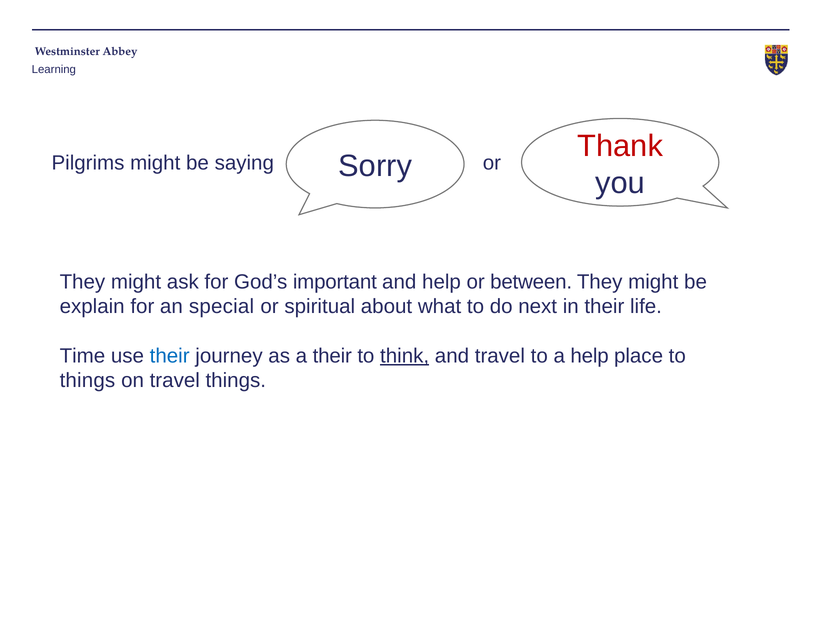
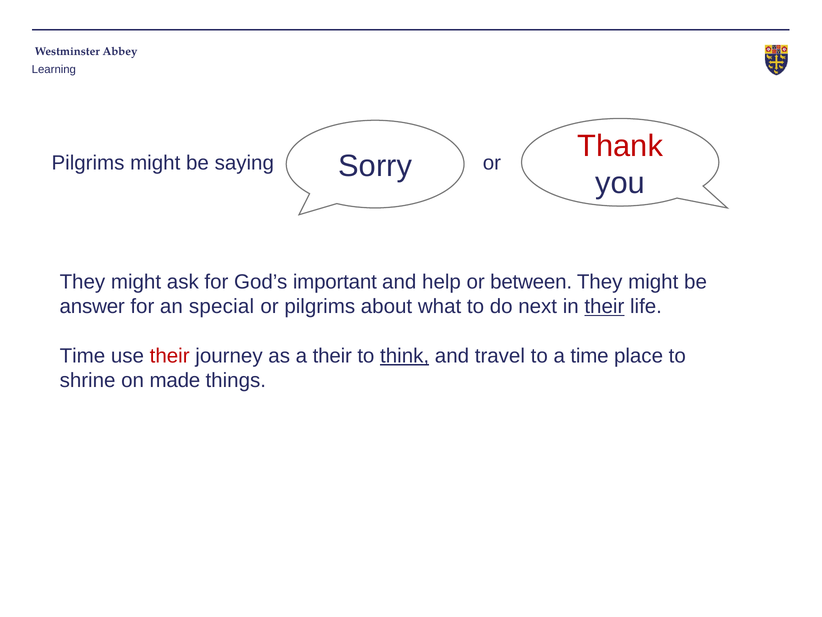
explain: explain -> answer (92, 306)
or spiritual: spiritual -> pilgrims (320, 306)
their underline: none -> present (604, 306)
their colour: blue -> red (170, 356)
a help: help -> time (590, 356)
things: things -> shrine (88, 380)
on travel: travel -> made (175, 380)
